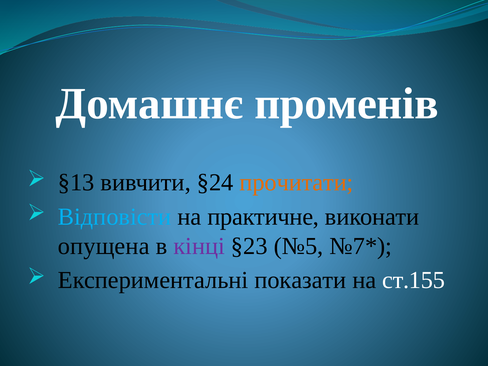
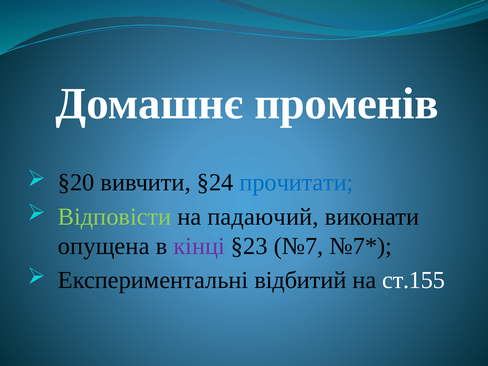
§13: §13 -> §20 (76, 183)
прочитати colour: orange -> blue (296, 183)
Відповісти colour: light blue -> light green (115, 217)
практичне: практичне -> падаючий (263, 217)
№5: №5 -> №7 (299, 246)
показати: показати -> відбитий (300, 280)
